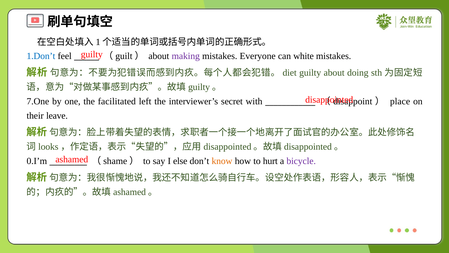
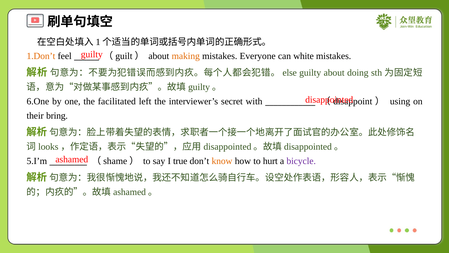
1.Don’t colour: blue -> orange (41, 56)
making colour: purple -> orange (186, 56)
diet: diet -> else (290, 73)
7.One: 7.One -> 6.One (38, 101)
place: place -> using (400, 101)
leave: leave -> bring (57, 115)
0.I’m: 0.I’m -> 5.I’m (37, 161)
else: else -> true (180, 161)
